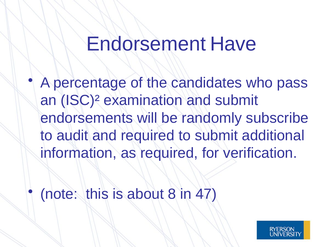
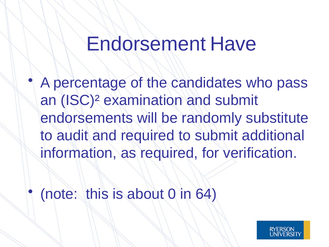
subscribe: subscribe -> substitute (277, 118)
8: 8 -> 0 (172, 194)
47: 47 -> 64 (206, 194)
